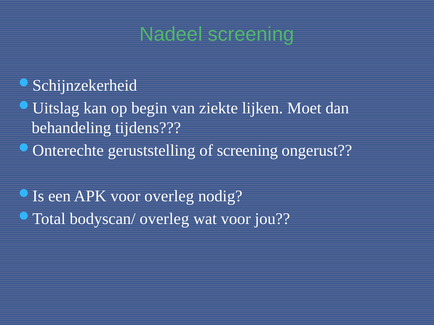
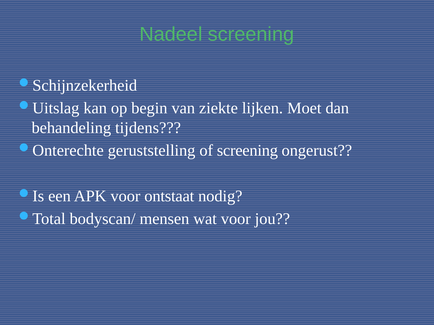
voor overleg: overleg -> ontstaat (169, 196)
bodyscan/ overleg: overleg -> mensen (164, 219)
